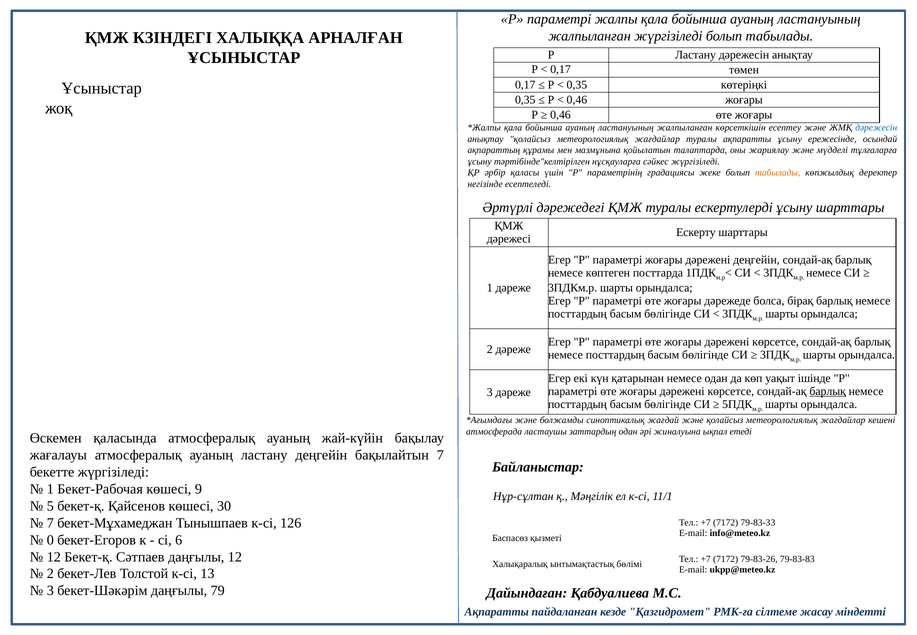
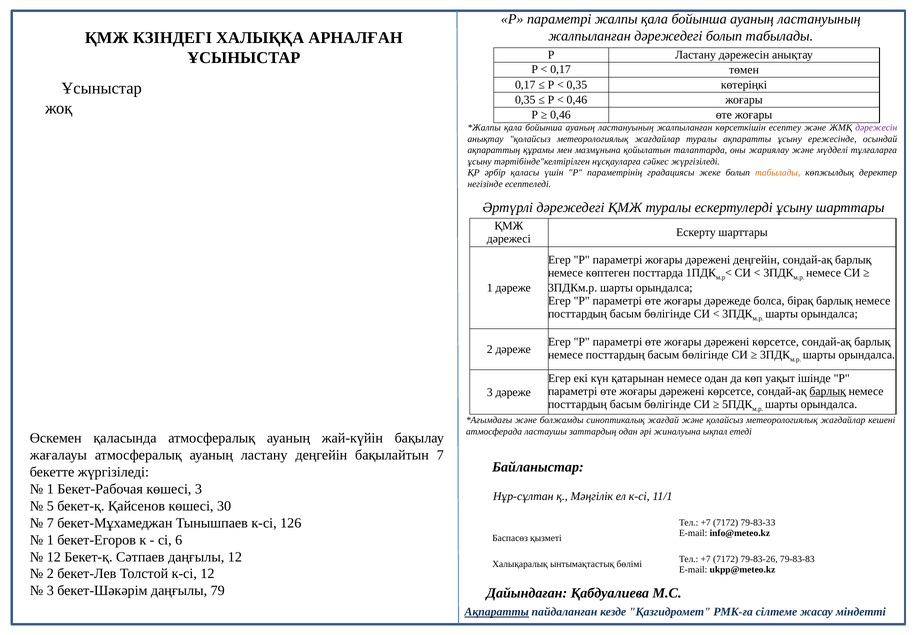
жалпыланған жүргізіледі: жүргізіледі -> дәрежедегі (668, 36)
дәрежесін colour: blue -> purple (876, 128)
көшесі 9: 9 -> 3 (198, 489)
0: 0 -> 1 (50, 540)
к-сі 13: 13 -> 12 (207, 574)
Ақпаратты underline: none -> present (497, 612)
